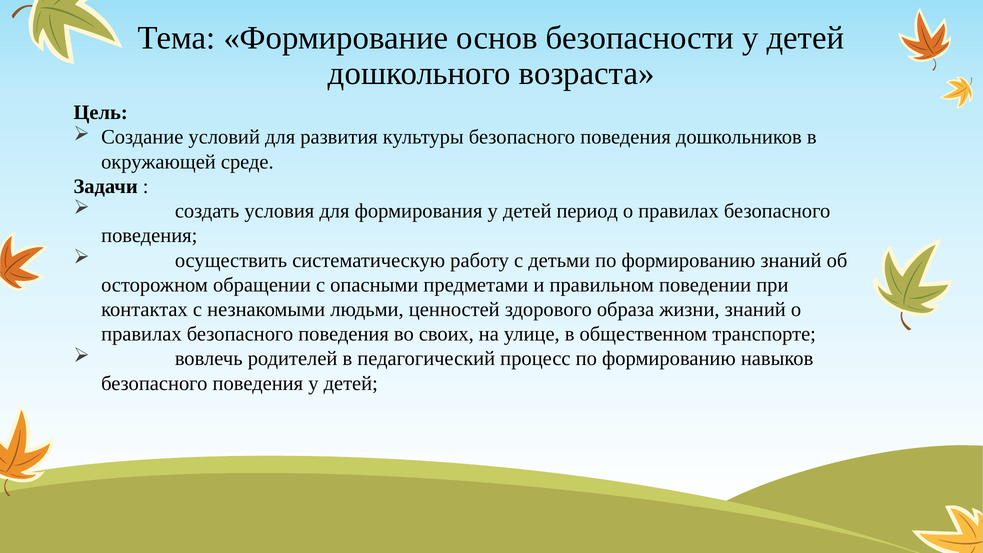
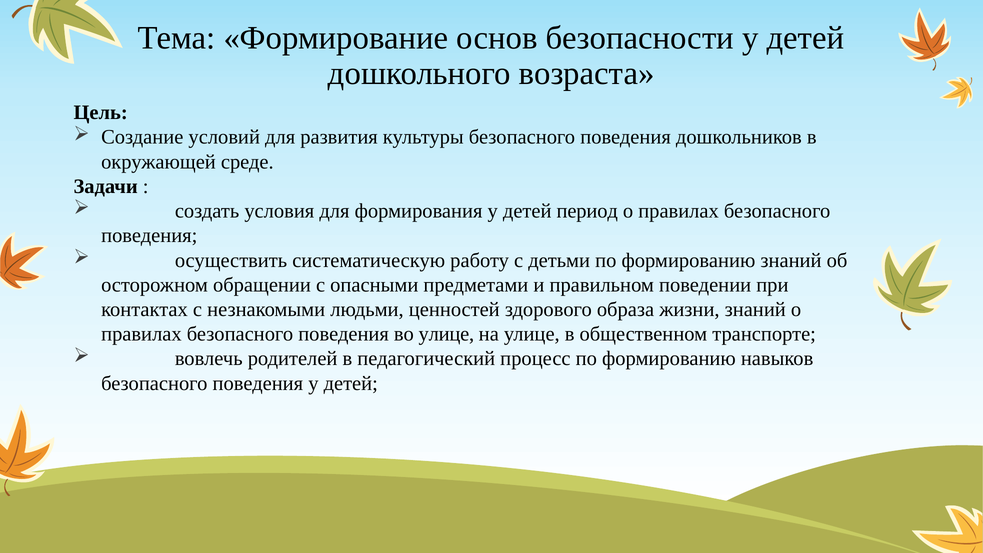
во своих: своих -> улице (446, 334)
